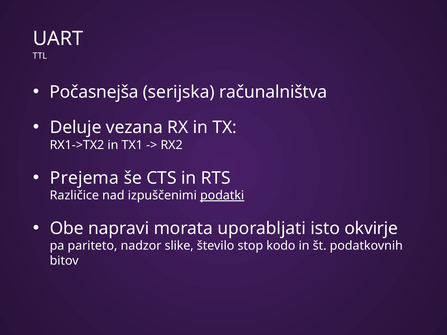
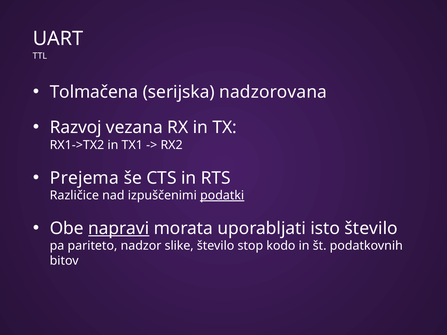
Počasnejša: Počasnejša -> Tolmačena (94, 92)
računalništva: računalništva -> nadzorovana (273, 92)
Deluje: Deluje -> Razvoj (76, 128)
napravi underline: none -> present (119, 229)
isto okvirje: okvirje -> število (371, 229)
